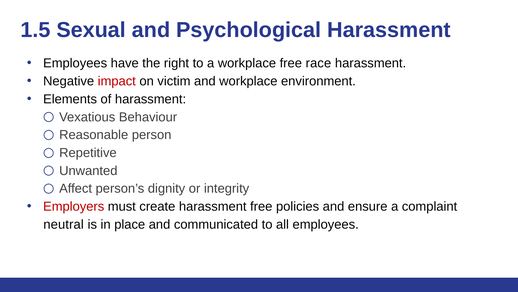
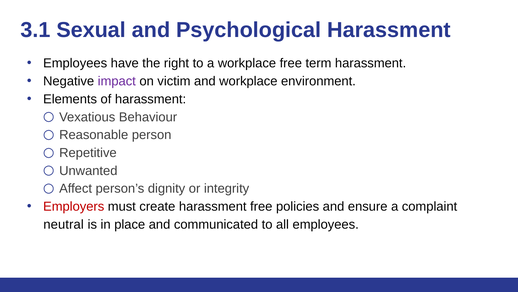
1.5: 1.5 -> 3.1 (35, 30)
race: race -> term (318, 63)
impact colour: red -> purple (117, 81)
